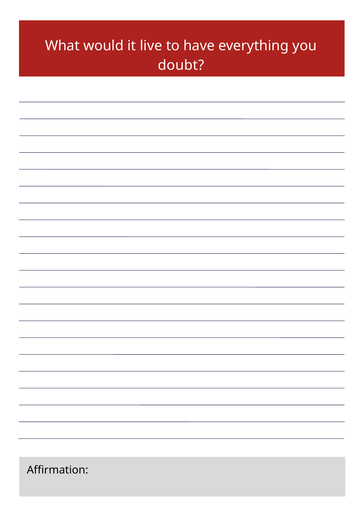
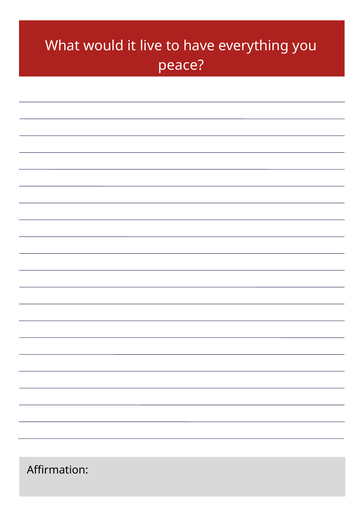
doubt: doubt -> peace (181, 65)
